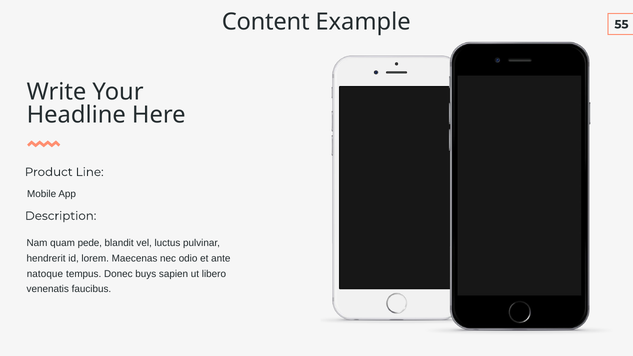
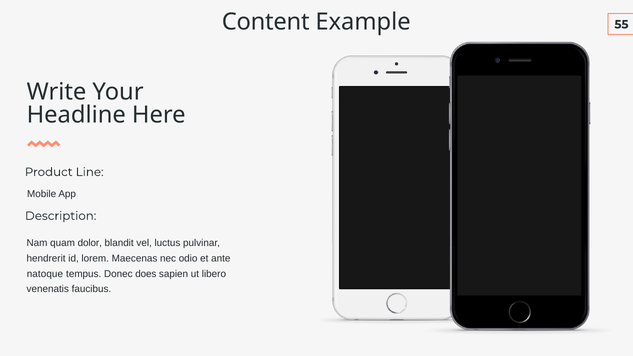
pede: pede -> dolor (90, 243)
buys: buys -> does (146, 274)
